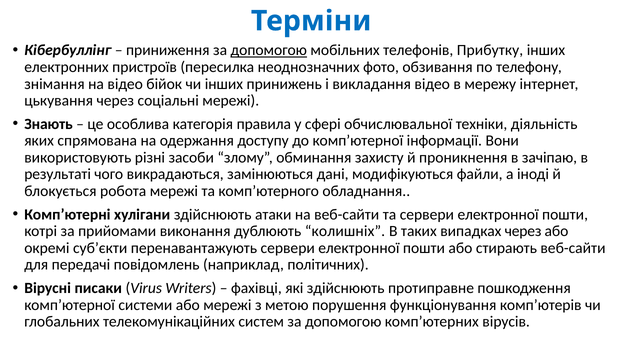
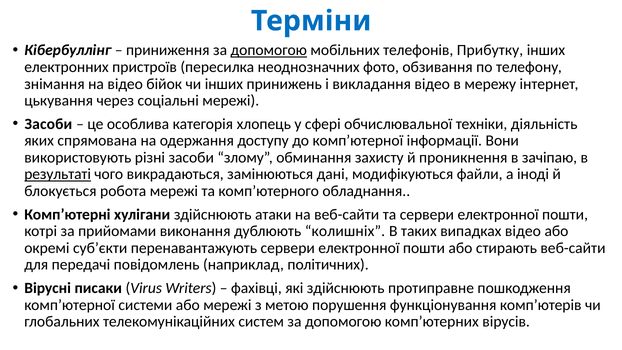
Знають: Знають -> Засоби (48, 124)
правила: правила -> хлопець (264, 124)
результаті underline: none -> present (58, 174)
випадках через: через -> відео (523, 231)
